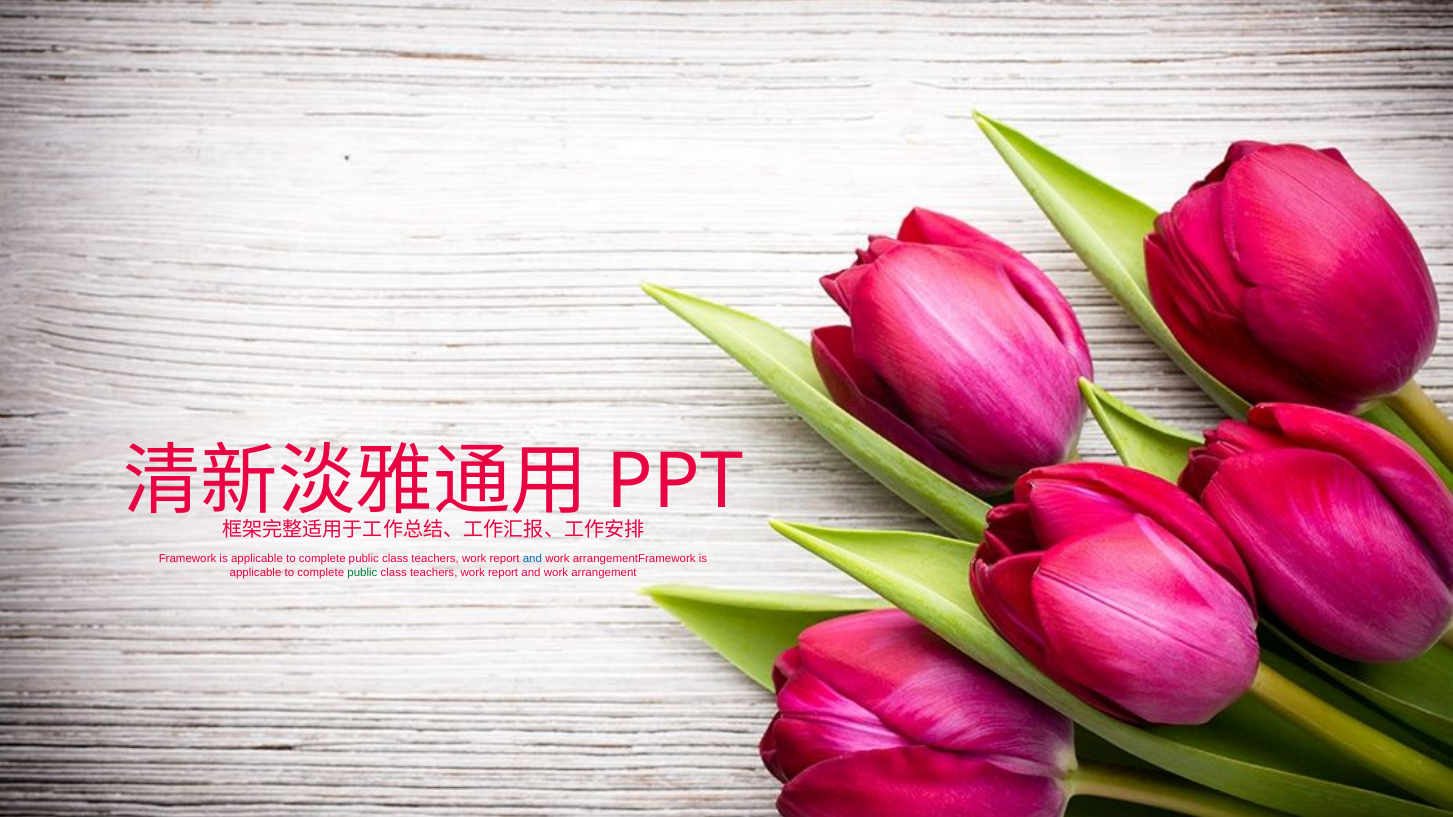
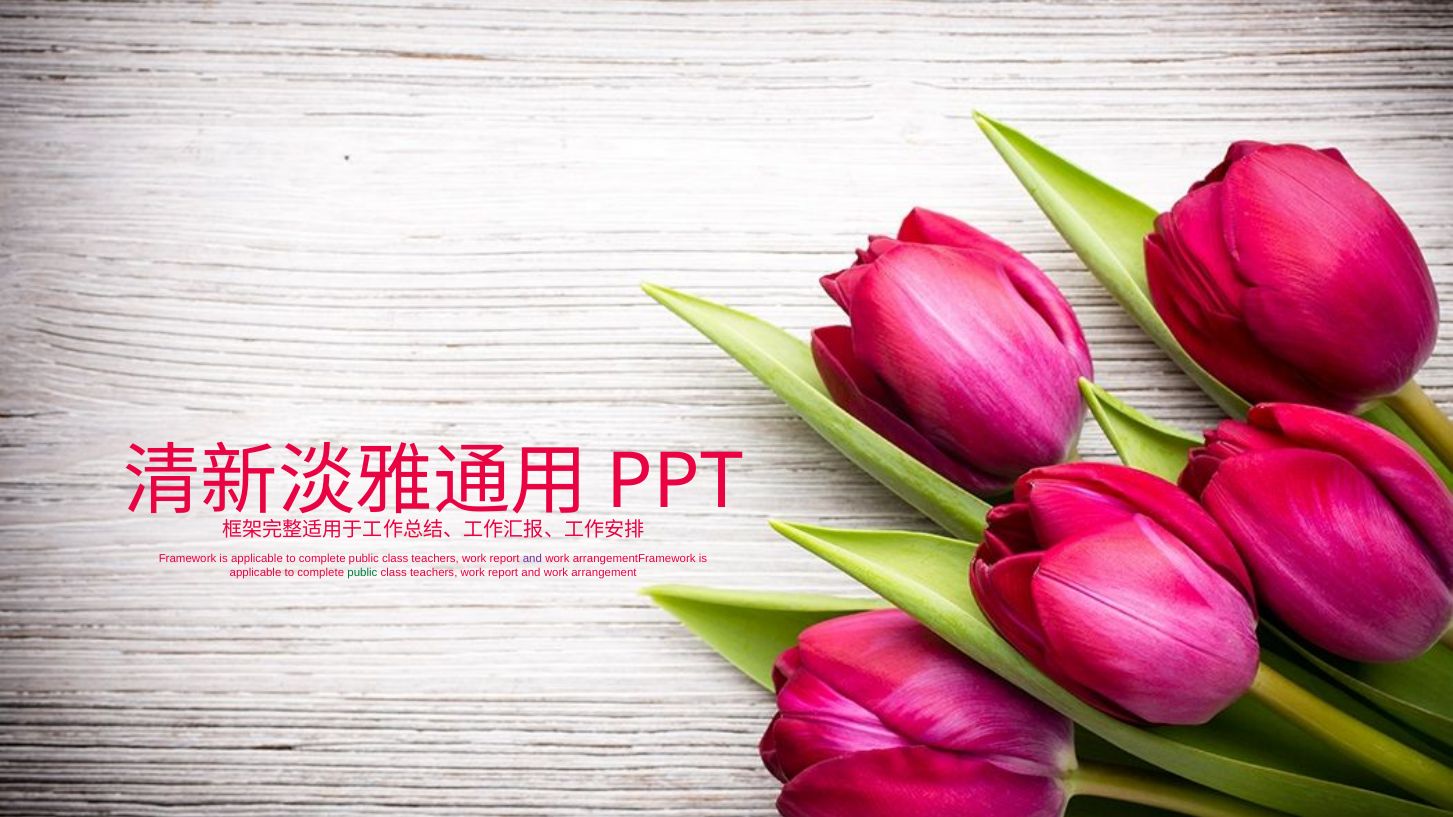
and colour: blue -> purple (532, 559)
